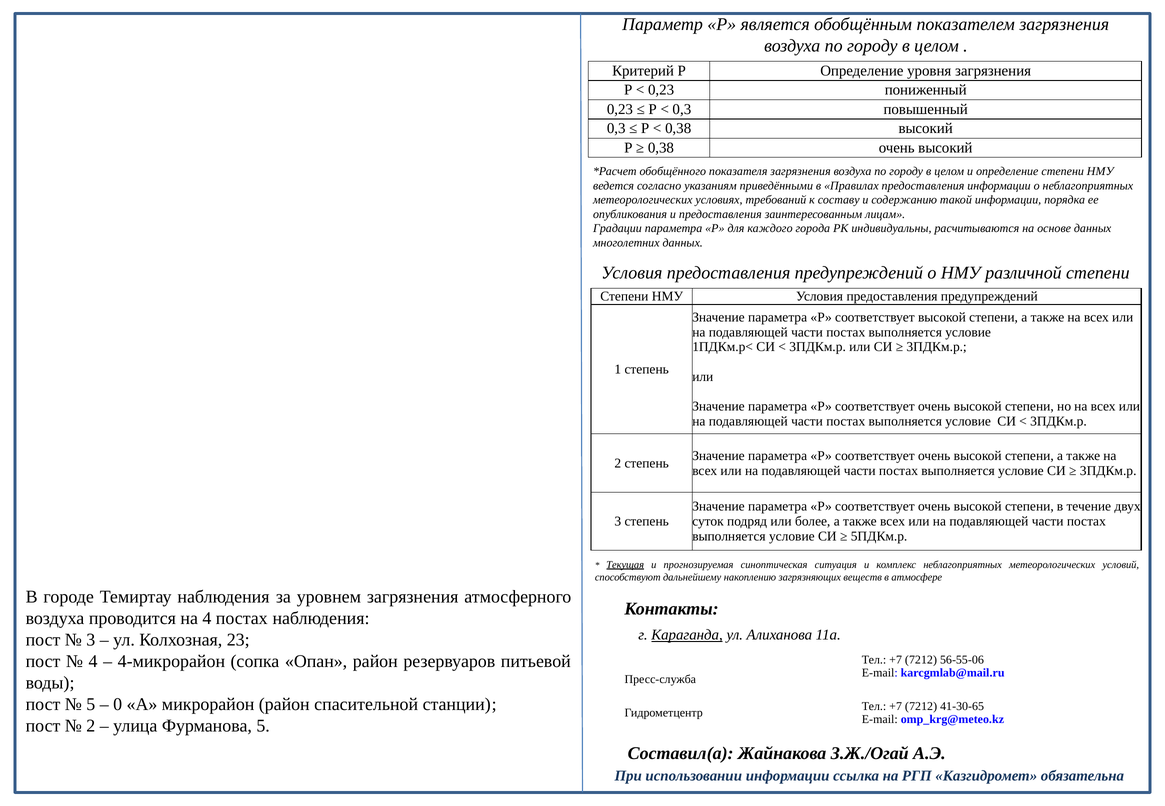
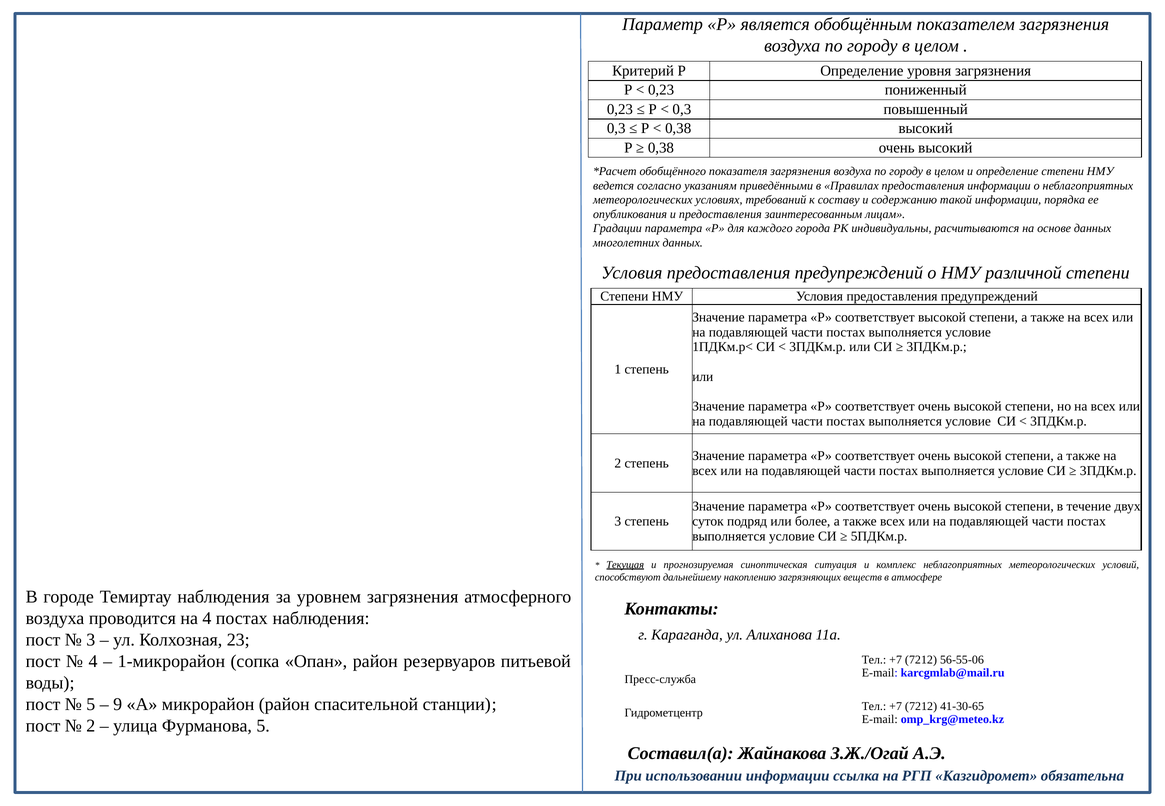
Караганда underline: present -> none (687, 635)
4-микрорайон: 4-микрорайон -> 1-микрорайон (171, 662)
0: 0 -> 9 (118, 705)
